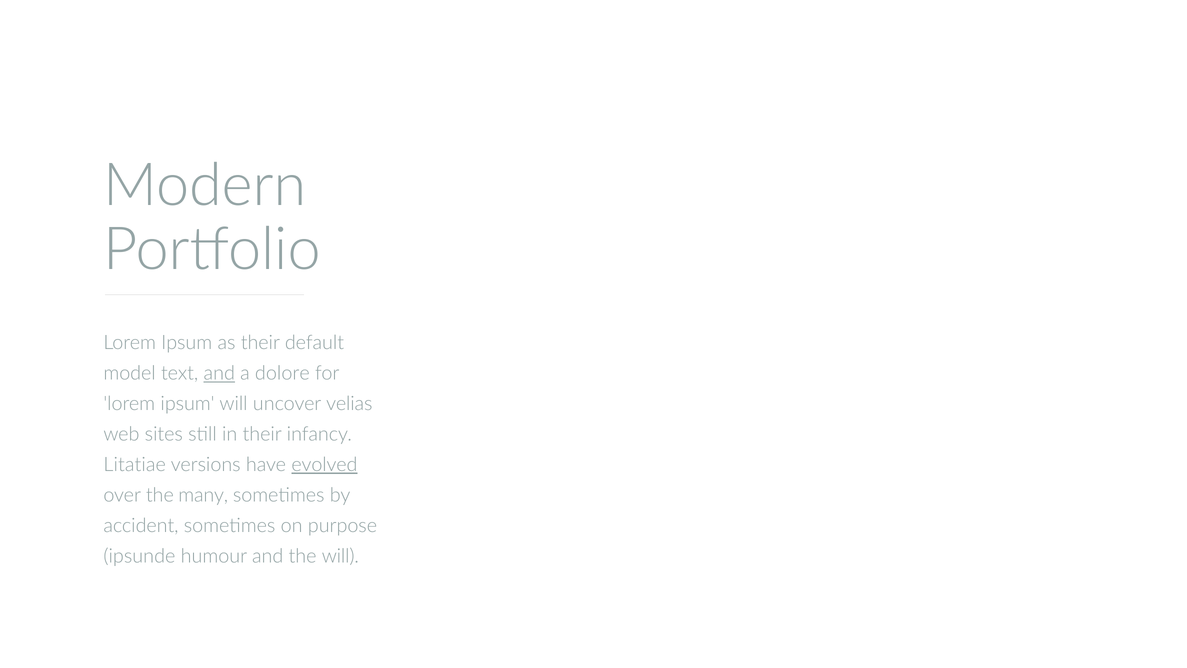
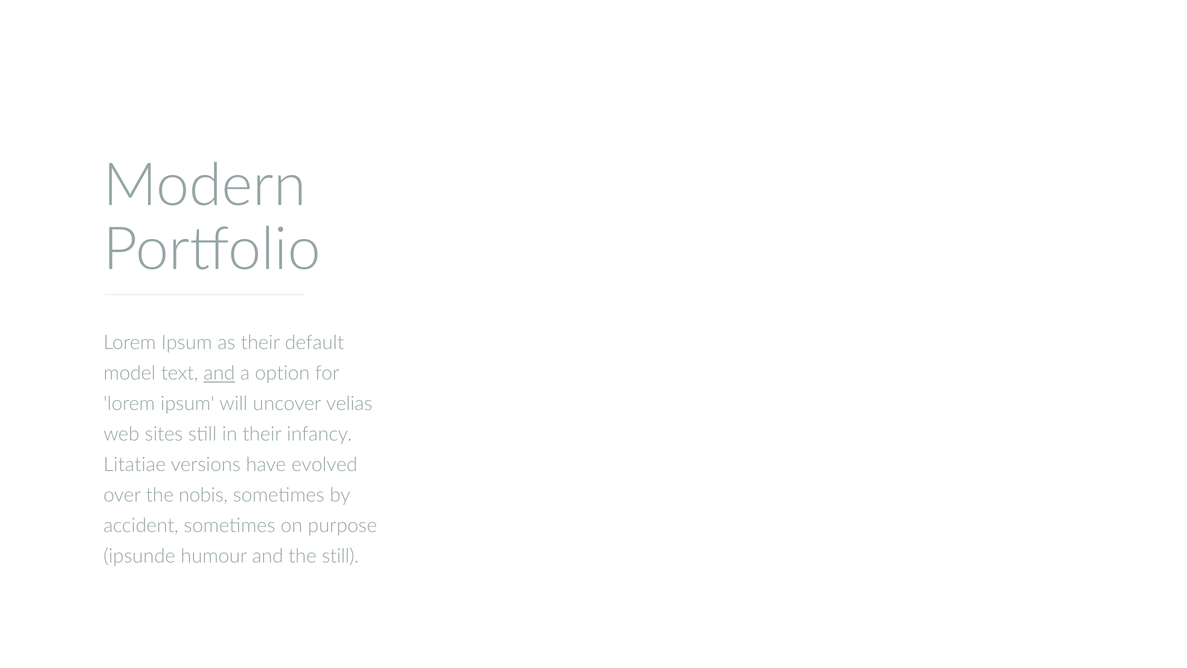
dolore: dolore -> option (282, 373)
evolved underline: present -> none (324, 464)
many: many -> nobis (203, 495)
the will: will -> still (340, 556)
